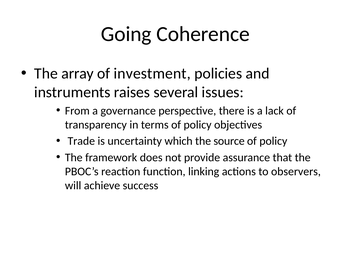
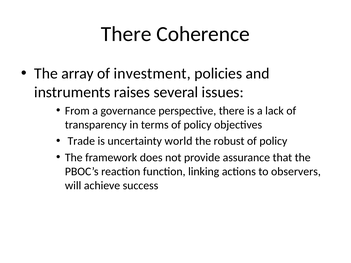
Going: Going -> There (126, 34)
which: which -> world (178, 141)
source: source -> robust (229, 141)
